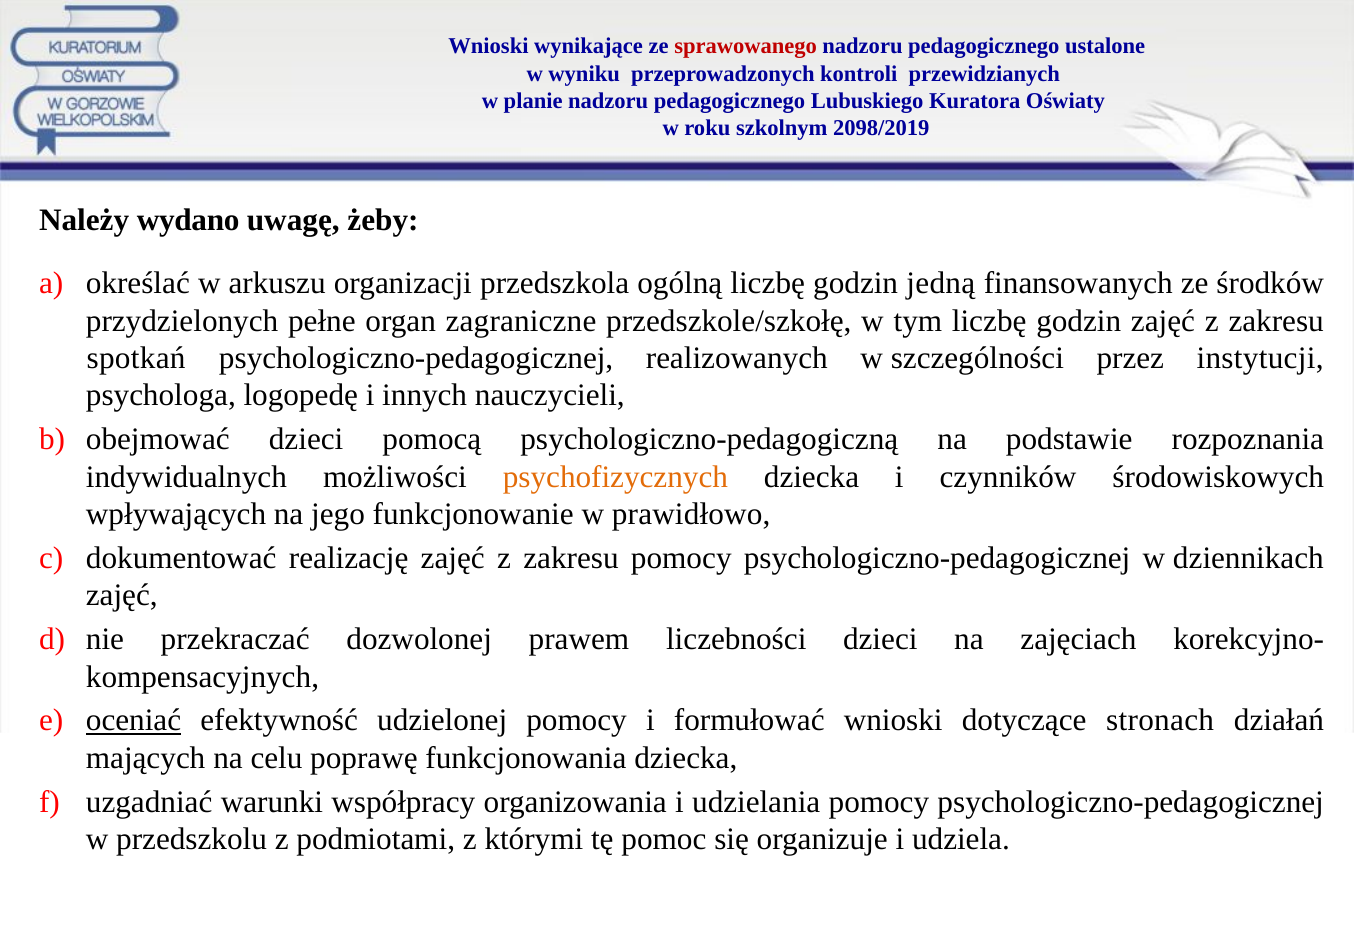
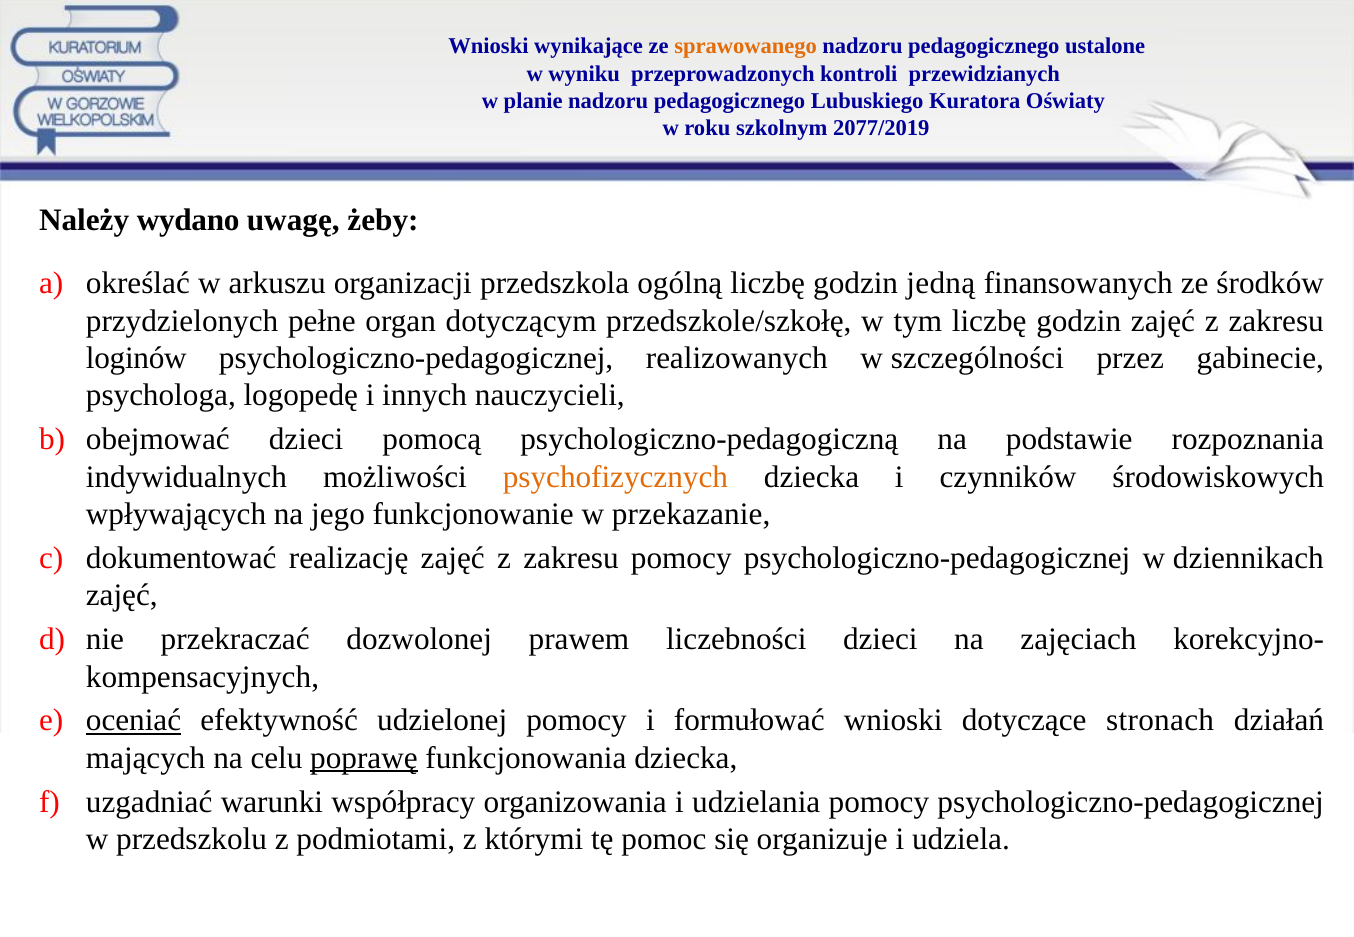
sprawowanego colour: red -> orange (746, 46)
2098/2019: 2098/2019 -> 2077/2019 (881, 128)
zagraniczne: zagraniczne -> dotyczącym (521, 321)
spotkań: spotkań -> loginów (136, 358)
instytucji: instytucji -> gabinecie (1260, 358)
prawidłowo: prawidłowo -> przekazanie (691, 515)
poprawę underline: none -> present (364, 758)
